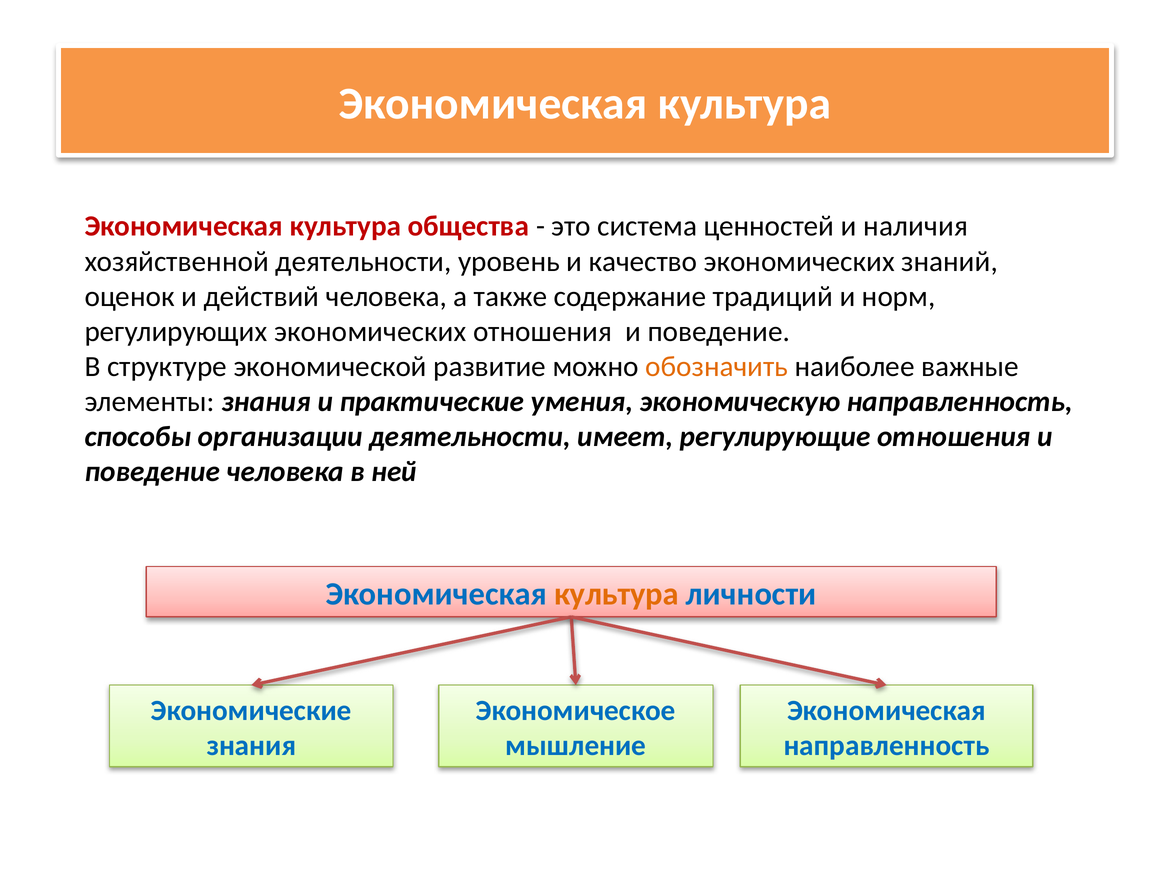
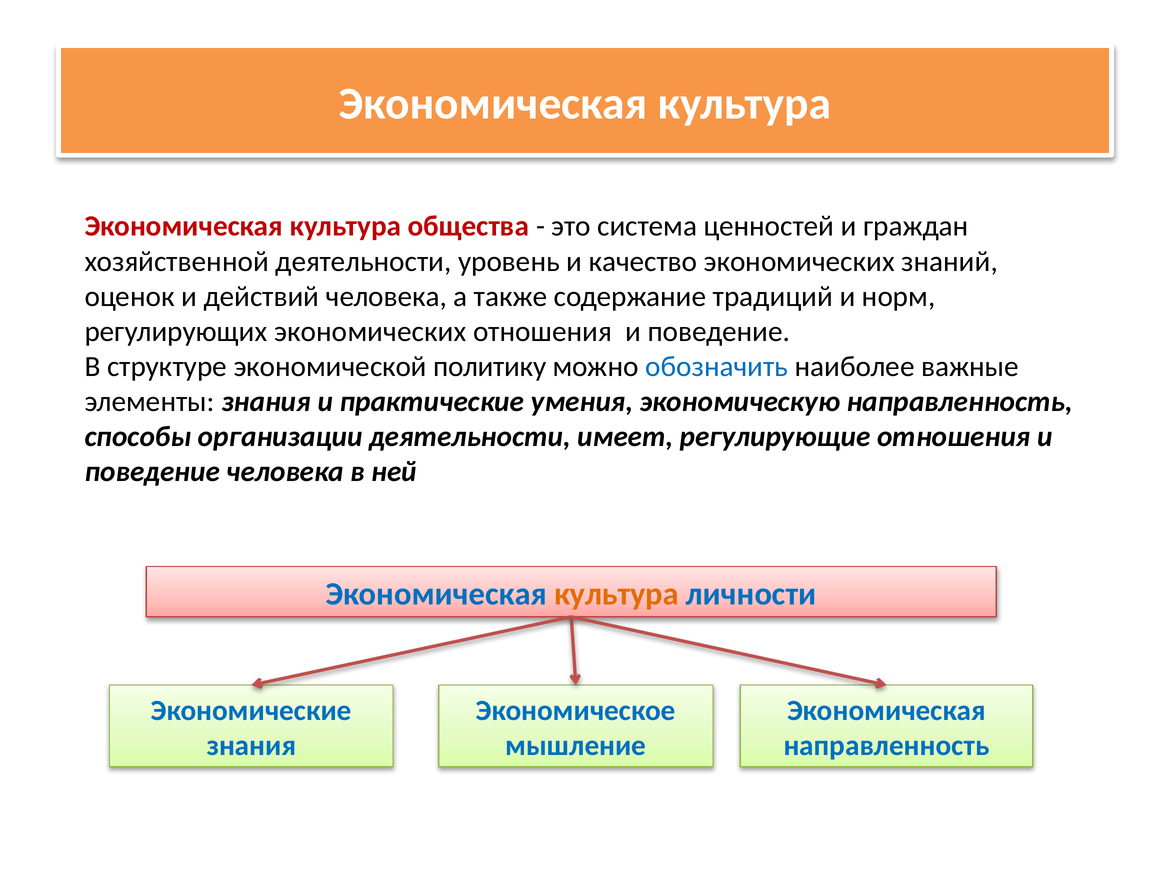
наличия: наличия -> граждан (916, 226)
развитие: развитие -> политику (490, 367)
обозначить colour: orange -> blue (717, 367)
